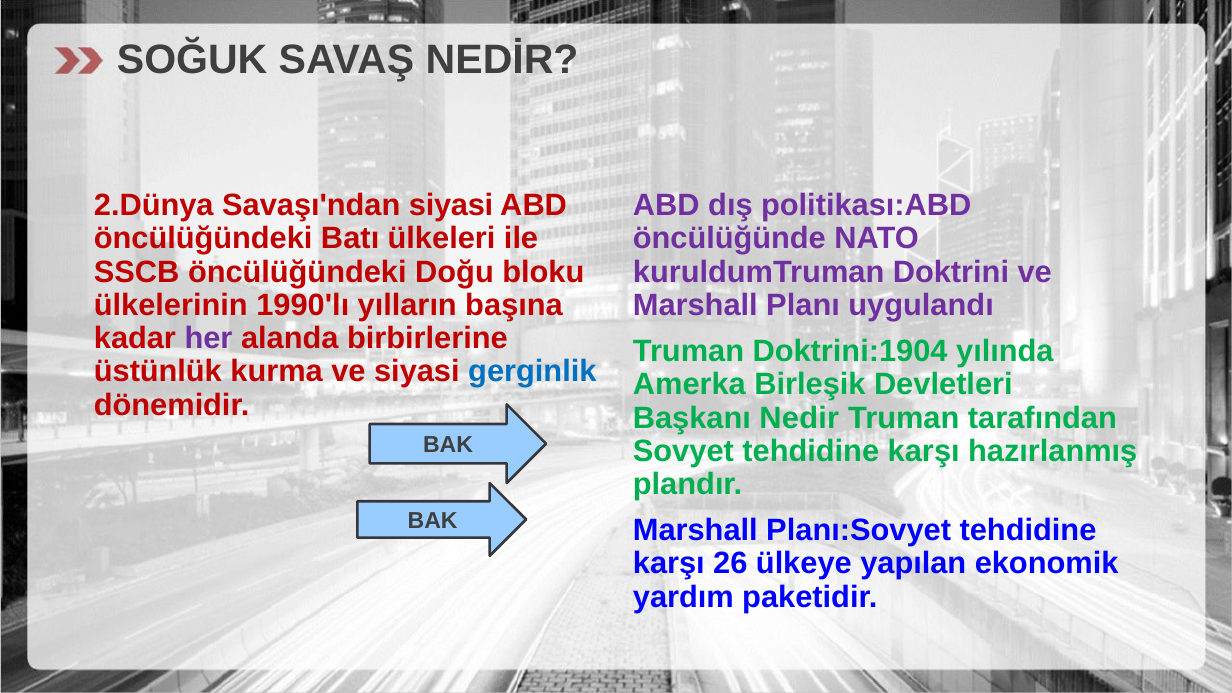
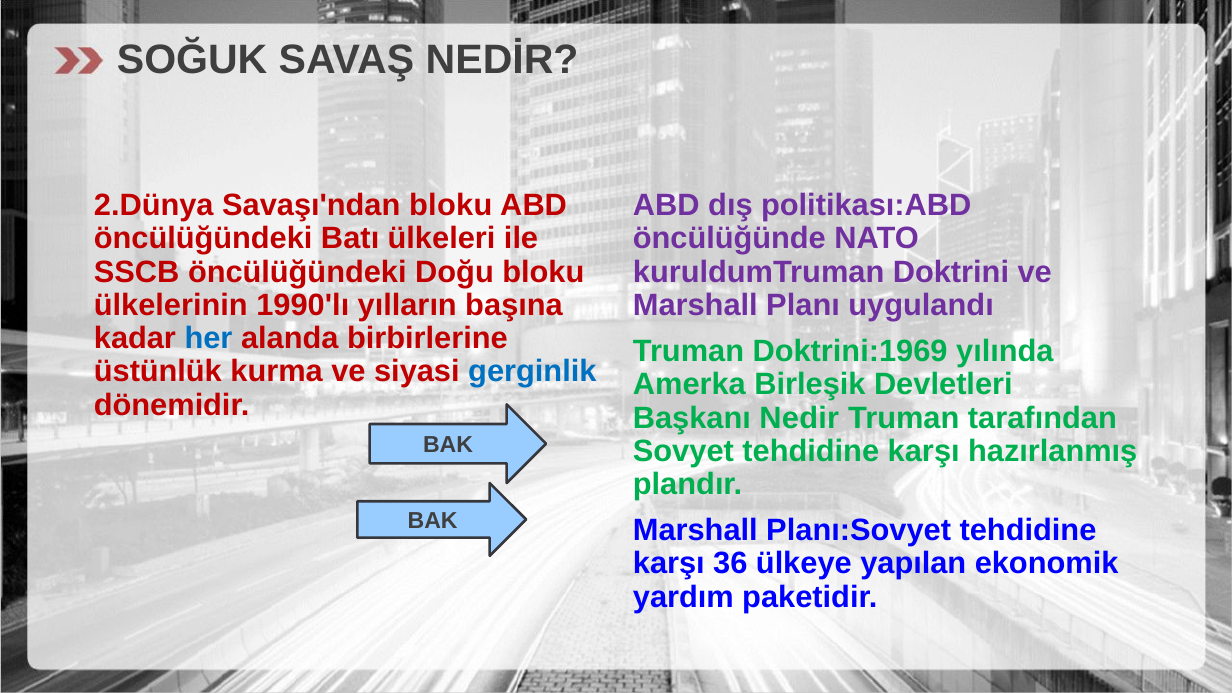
Savaşı'ndan siyasi: siyasi -> bloku (451, 206)
her colour: purple -> blue (209, 339)
Doktrini:1904: Doktrini:1904 -> Doktrini:1969 (850, 351)
26: 26 -> 36 (730, 564)
